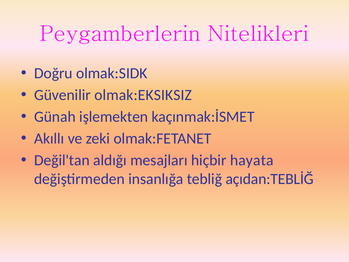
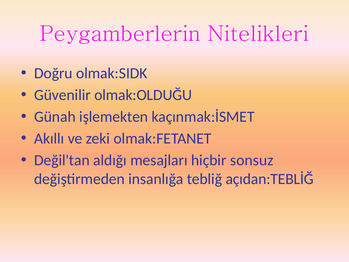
olmak:EKSIKSIZ: olmak:EKSIKSIZ -> olmak:OLDUĞU (143, 95)
hayata: hayata -> sonsuz (252, 160)
